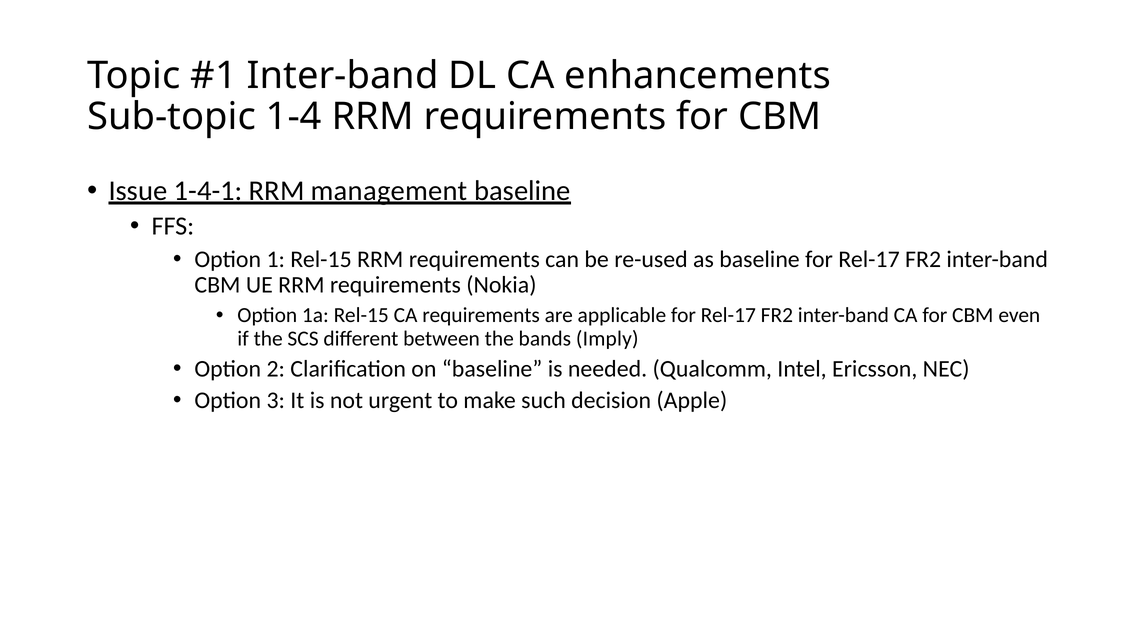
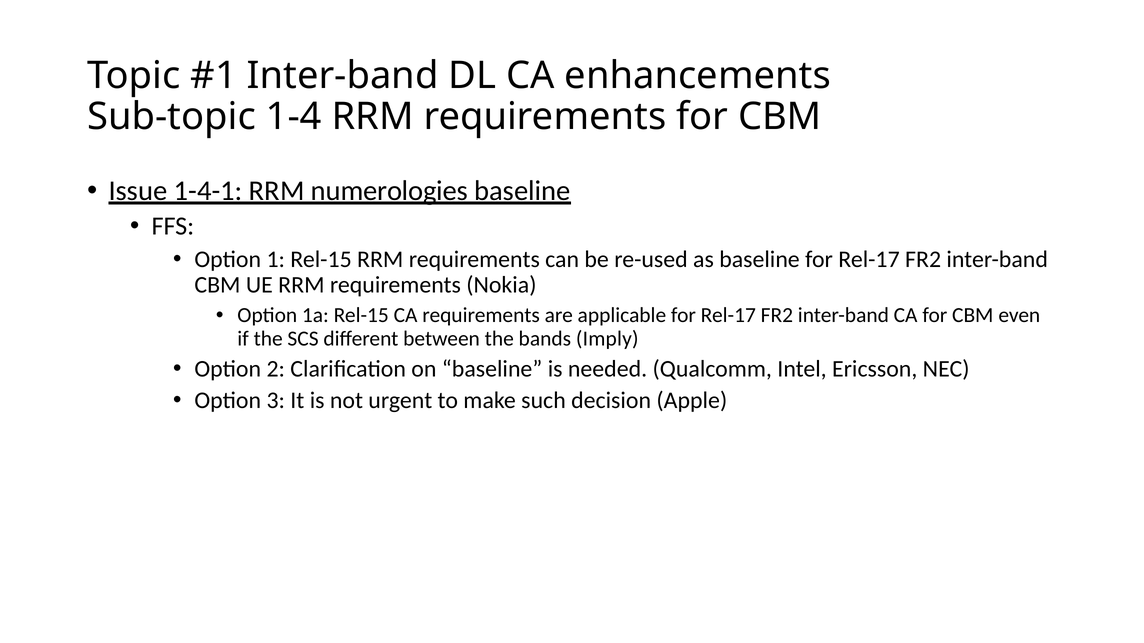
management: management -> numerologies (389, 191)
